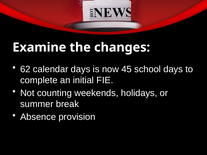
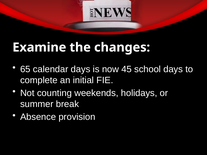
62: 62 -> 65 (25, 69)
